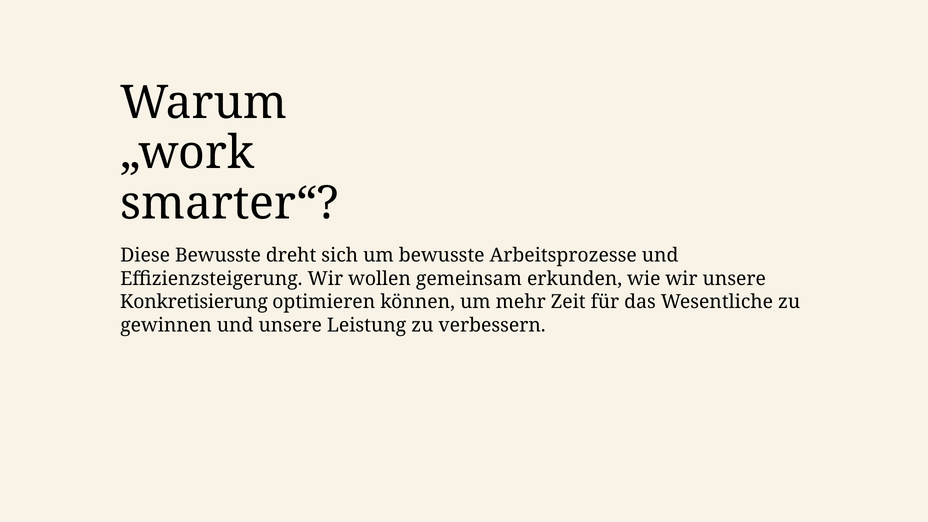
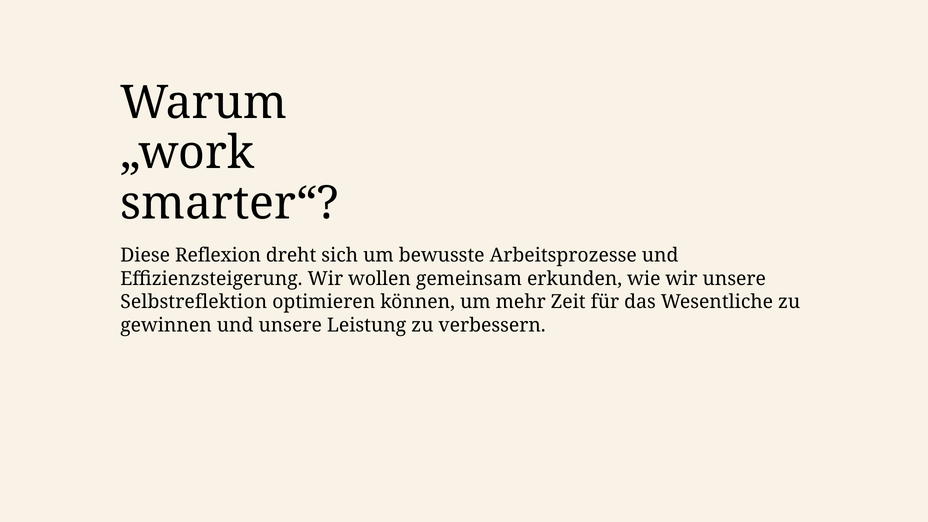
Diese Bewusste: Bewusste -> Reflexion (218, 255)
Konkretisierung: Konkretisierung -> Selbstreflektion (194, 302)
